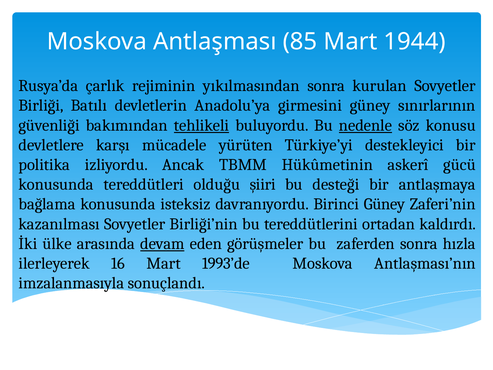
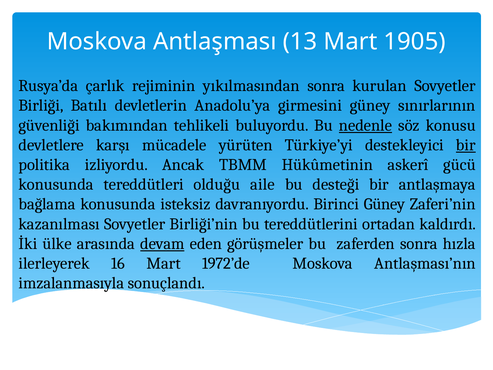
85: 85 -> 13 (300, 42)
1944: 1944 -> 1905 (415, 42)
tehlikeli underline: present -> none (202, 125)
bir underline: none -> present (466, 145)
şiiri: şiiri -> aile (263, 184)
1993’de: 1993’de -> 1972’de (226, 263)
